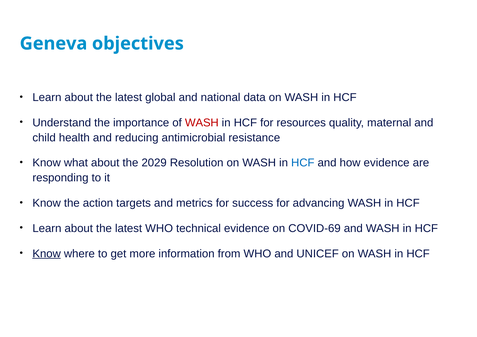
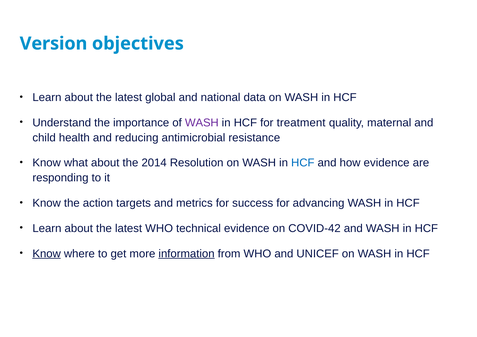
Geneva: Geneva -> Version (54, 44)
WASH colour: red -> purple (202, 123)
resources: resources -> treatment (301, 123)
2029: 2029 -> 2014 (154, 163)
COVID-69: COVID-69 -> COVID-42 (315, 229)
information underline: none -> present (187, 254)
